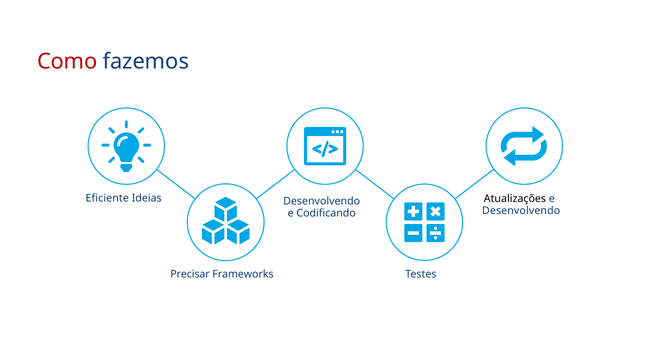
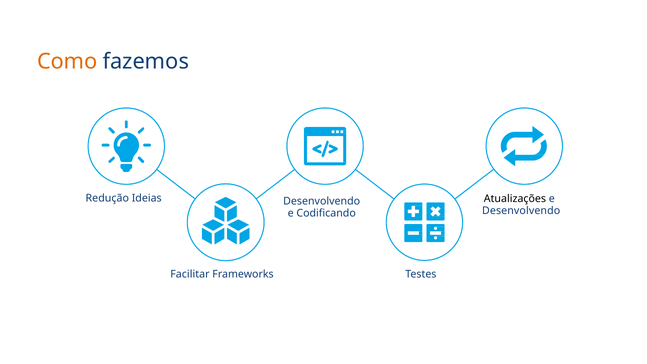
Como colour: red -> orange (67, 62)
Eficiente: Eficiente -> Redução (107, 198)
Precisar: Precisar -> Facilitar (190, 274)
